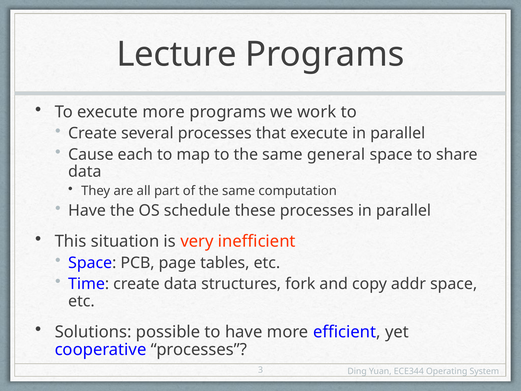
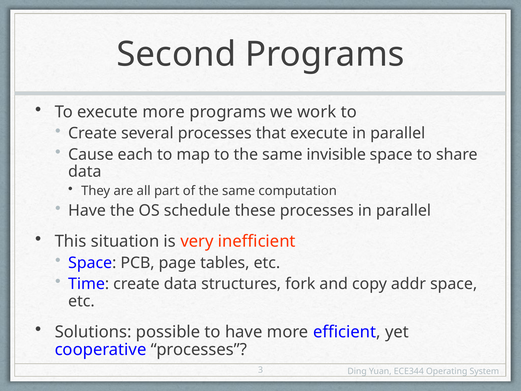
Lecture: Lecture -> Second (176, 54)
general: general -> invisible (336, 154)
